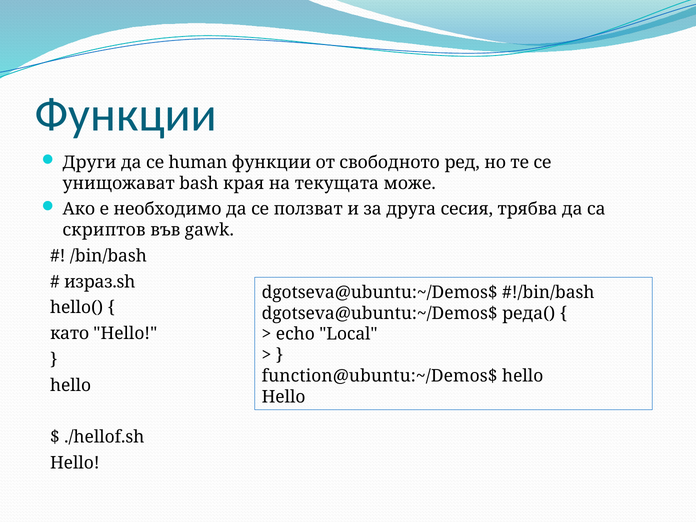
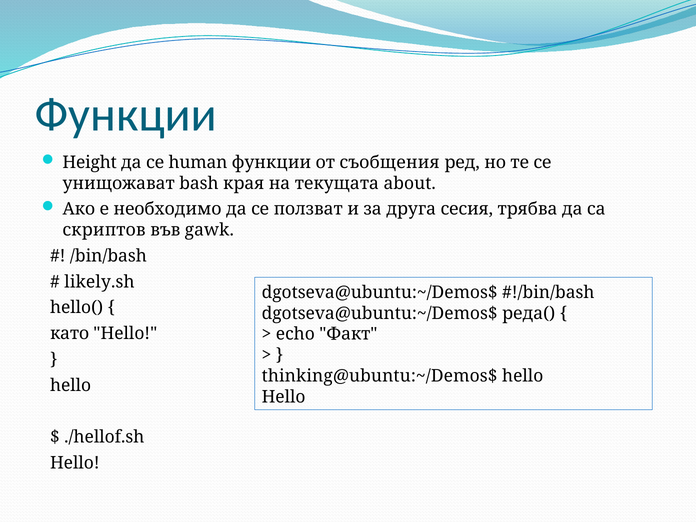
Други: Други -> Height (90, 162)
свободното: свободното -> съобщения (390, 162)
може: може -> about (410, 183)
израз.sh: израз.sh -> likely.sh (99, 282)
Local: Local -> Факт (348, 334)
function@ubuntu:~/Demos$: function@ubuntu:~/Demos$ -> thinking@ubuntu:~/Demos$ (380, 376)
